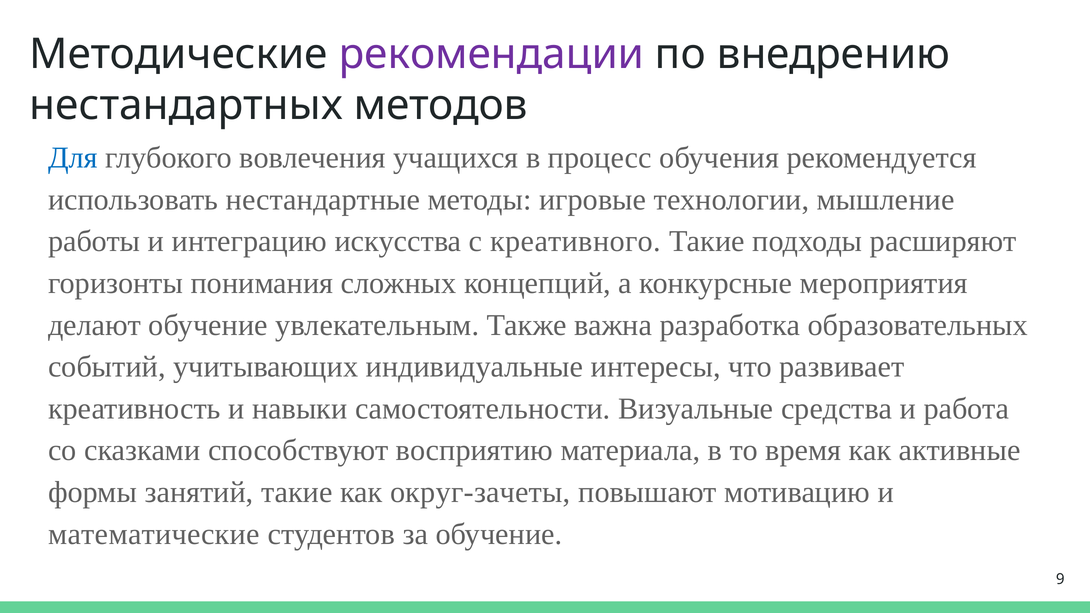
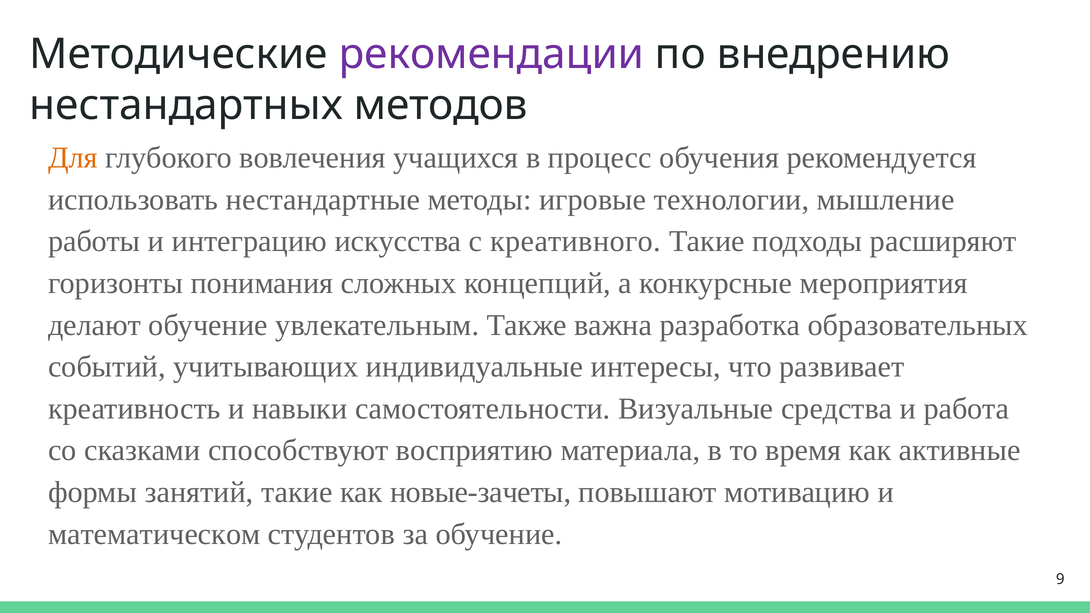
Для colour: blue -> orange (73, 158)
округ-зачеты: округ-зачеты -> новые-зачеты (481, 492)
математические: математические -> математическом (154, 534)
